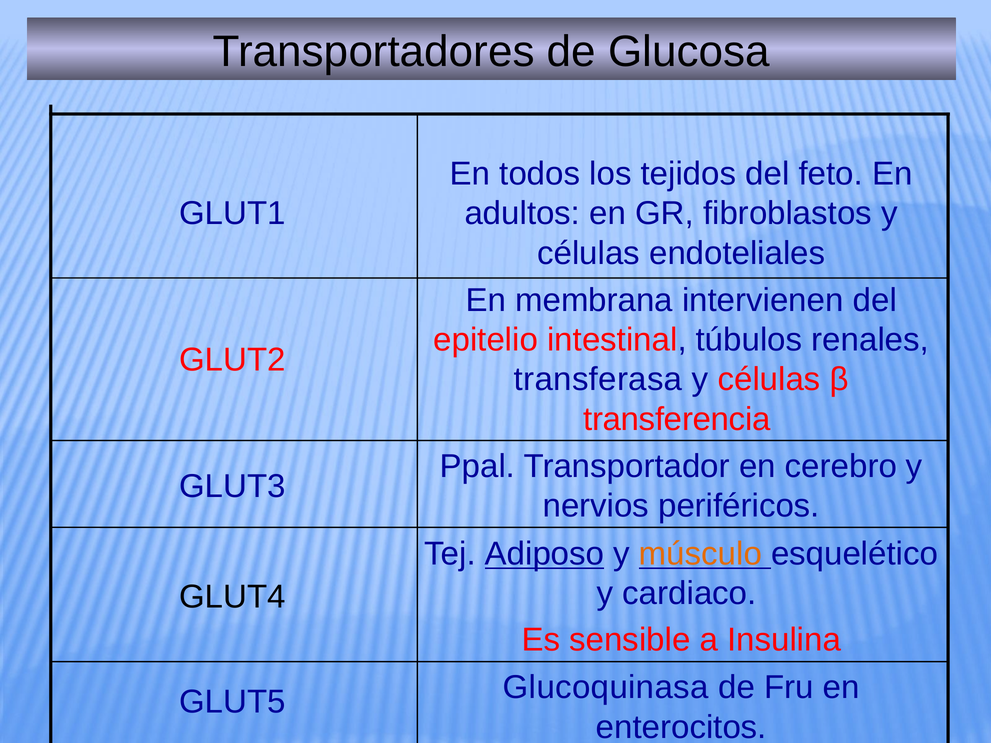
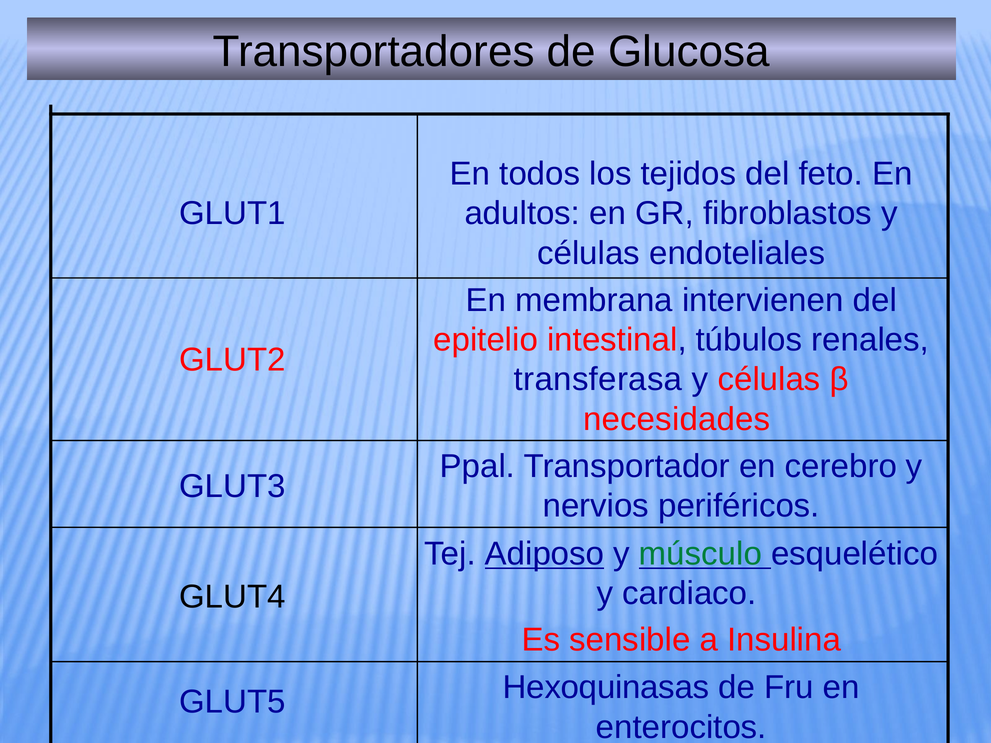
transferencia: transferencia -> necesidades (677, 419)
músculo colour: orange -> green (700, 554)
Glucoquinasa: Glucoquinasa -> Hexoquinasas (606, 688)
